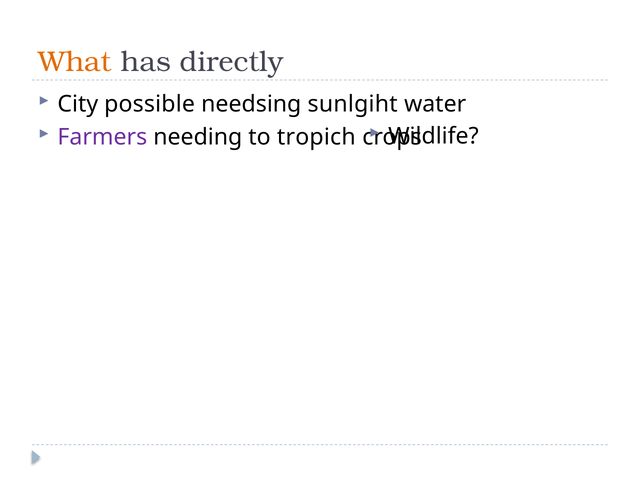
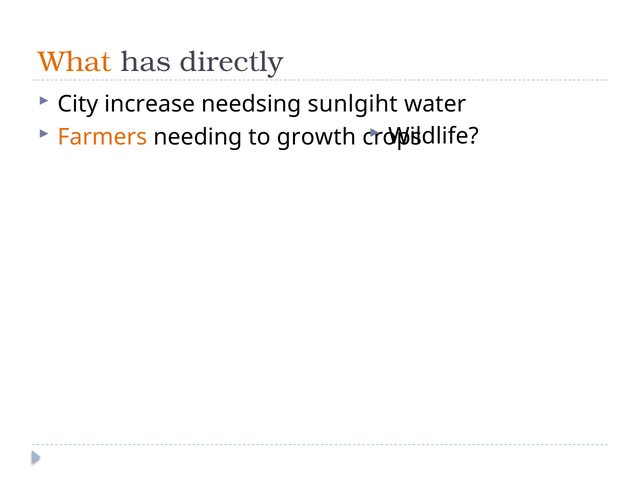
possible: possible -> increase (150, 104)
Farmers colour: purple -> orange (102, 137)
tropich: tropich -> growth (316, 137)
